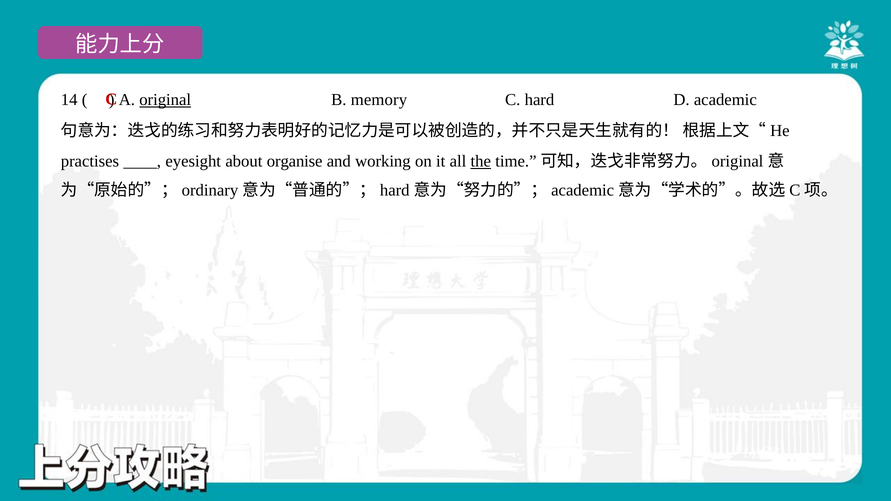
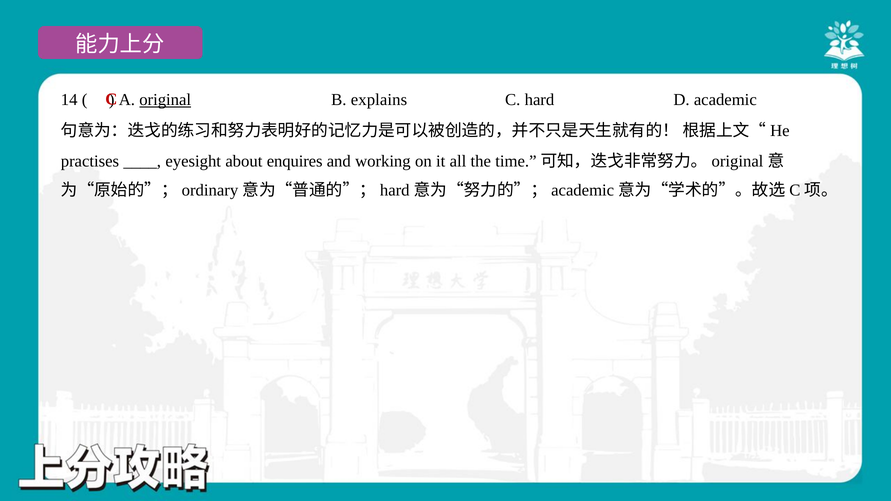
memory: memory -> explains (379, 100)
organise: organise -> enquires (295, 161)
the underline: present -> none (481, 161)
